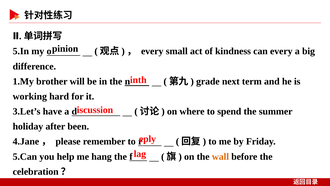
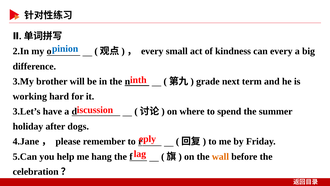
pinion colour: black -> blue (65, 49)
5.In: 5.In -> 2.In (21, 51)
1.My: 1.My -> 3.My (23, 81)
been: been -> dogs (78, 126)
